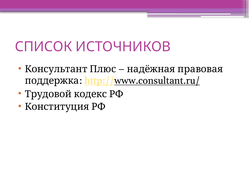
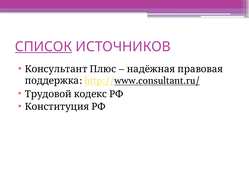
СПИСОК underline: none -> present (43, 47)
